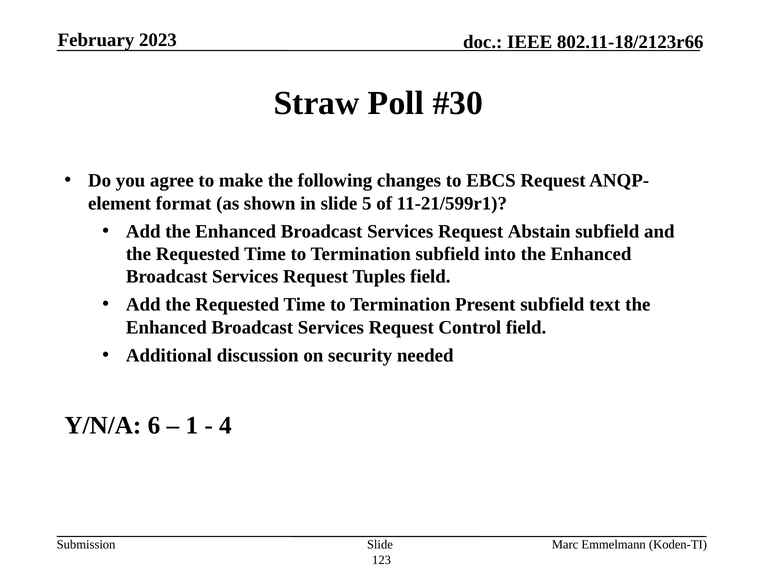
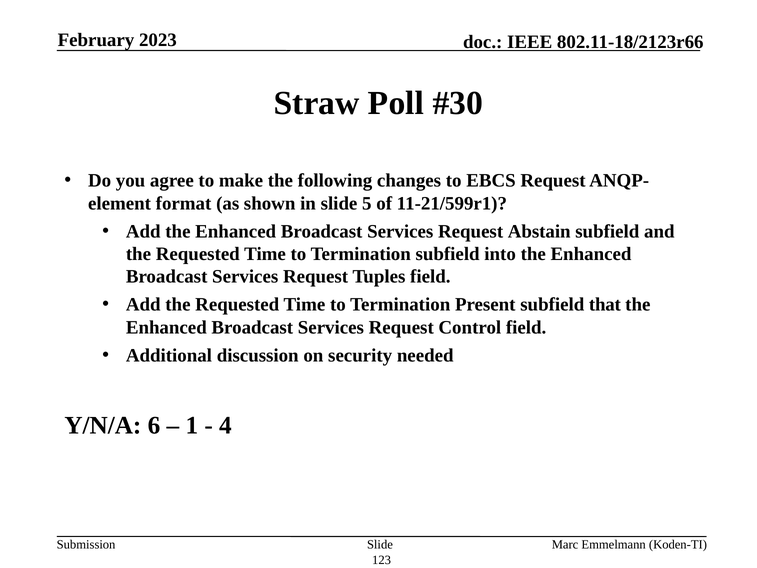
text: text -> that (605, 305)
